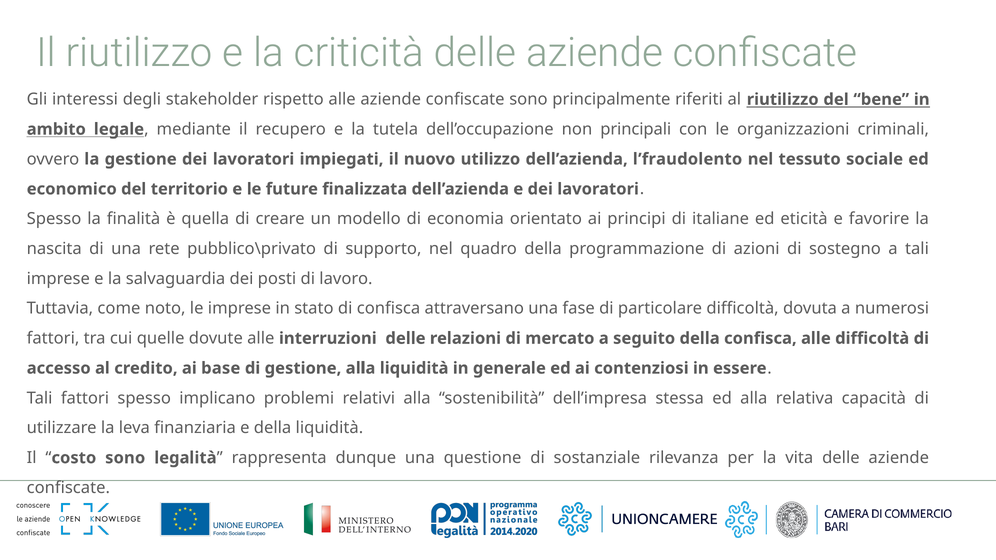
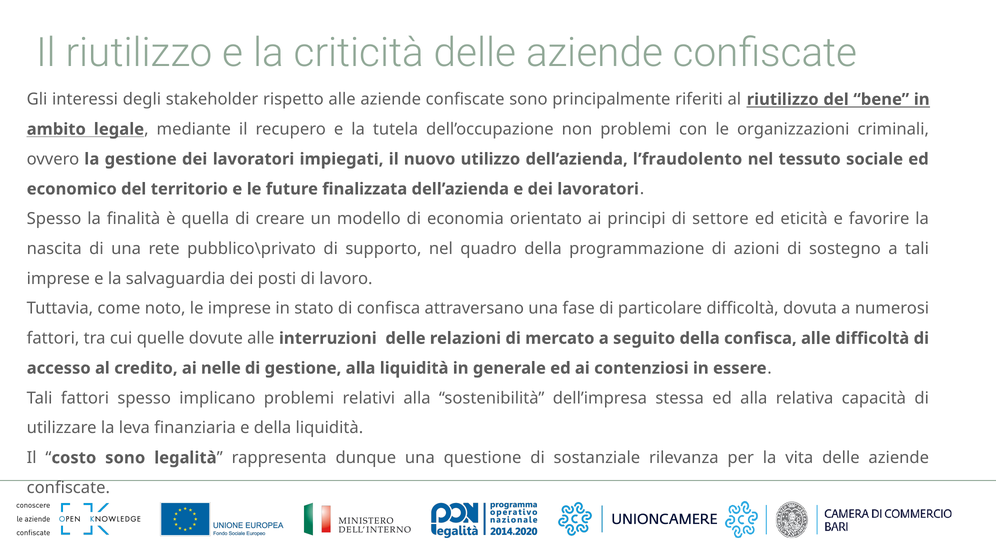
non principali: principali -> problemi (636, 129)
italiane: italiane -> settore (720, 219)
base: base -> nelle (221, 368)
